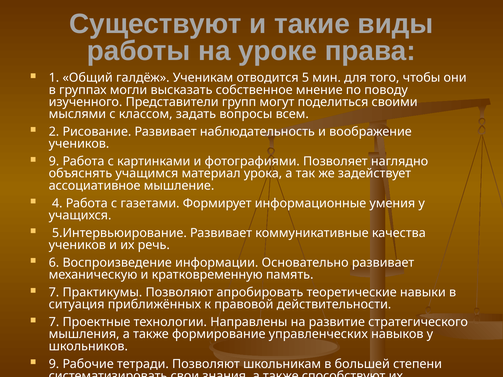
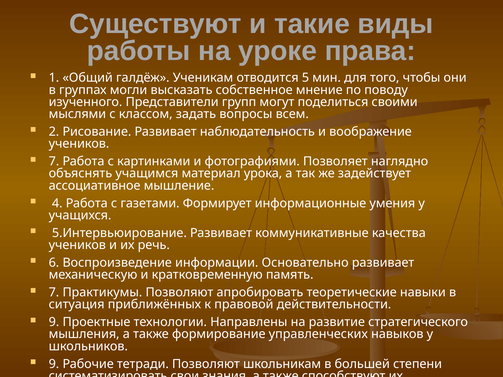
9: 9 -> 7 (54, 162)
7: 7 -> 9 (54, 322)
